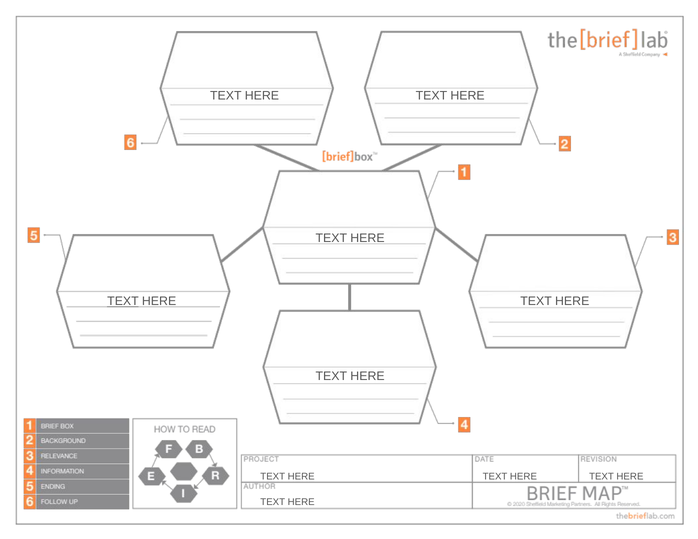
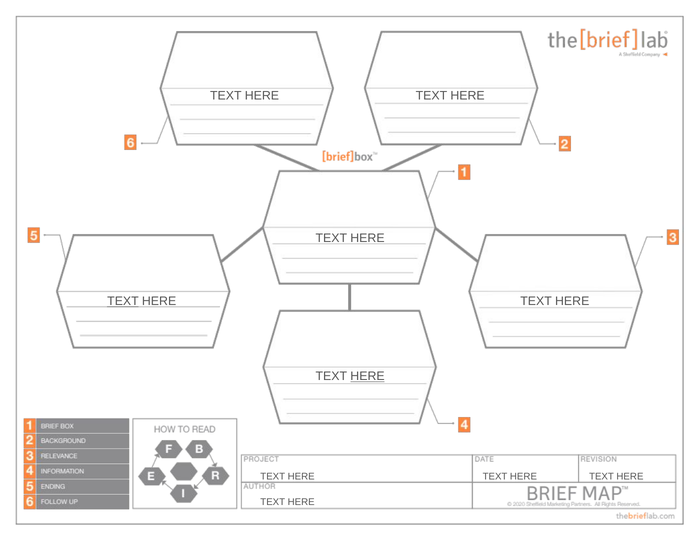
HERE underline: none -> present (367, 377)
